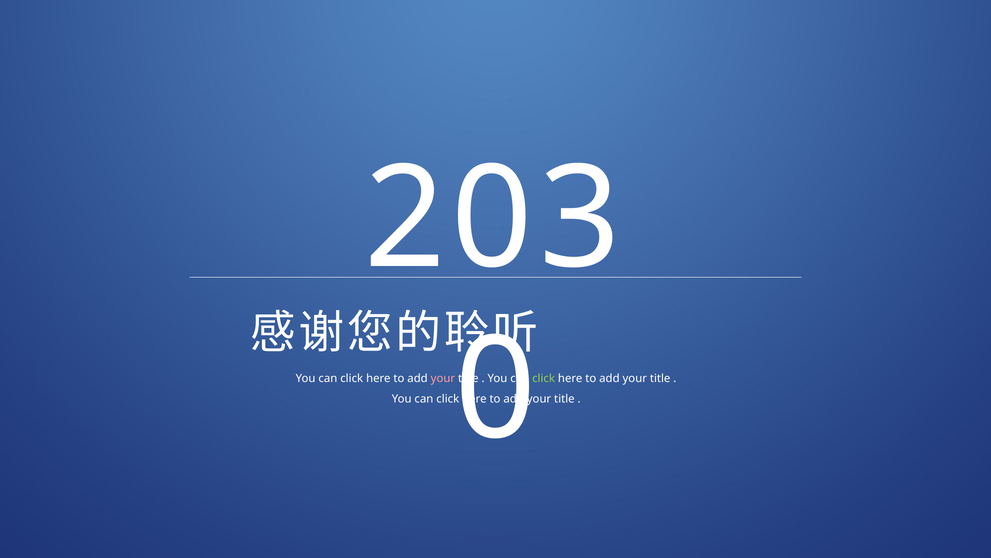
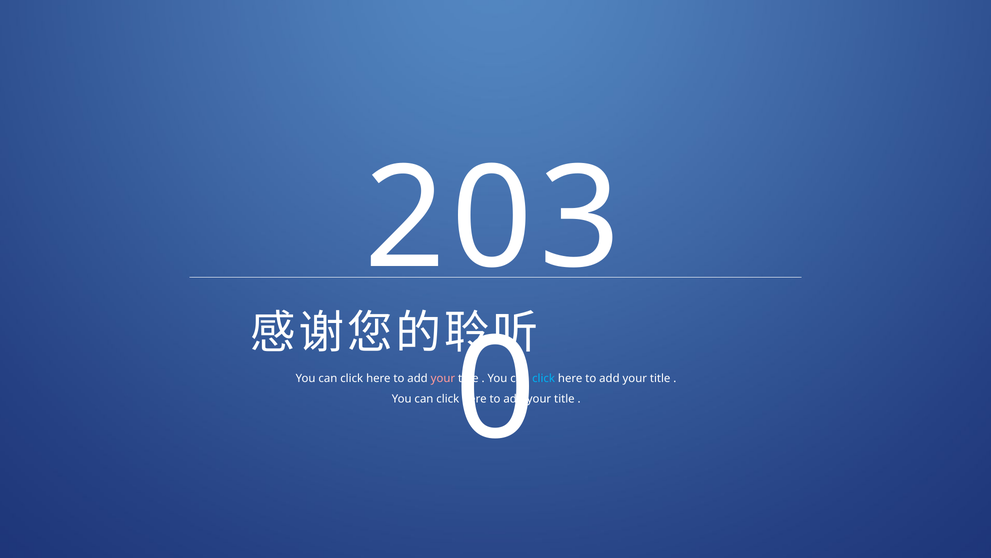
click colour: light green -> light blue (544, 378)
